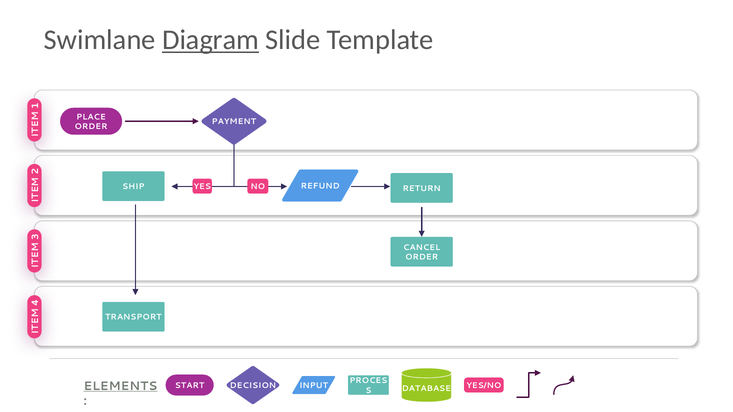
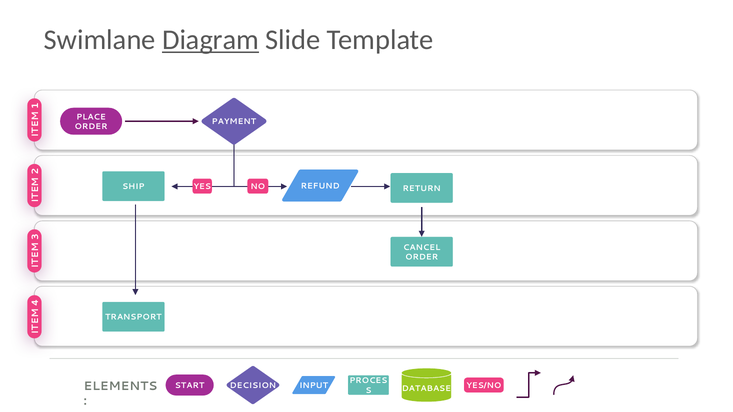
ELEMENTS underline: present -> none (121, 386)
